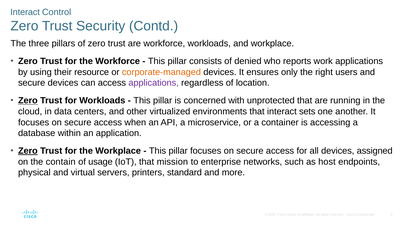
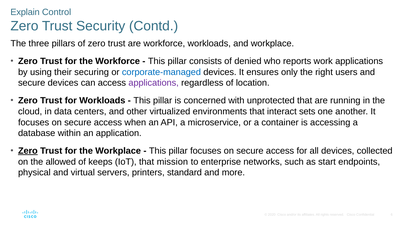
Interact: Interact -> Explain (25, 12)
resource: resource -> securing (92, 72)
corporate-managed colour: orange -> blue (161, 72)
Zero underline: present -> none (28, 101)
assigned: assigned -> collected (375, 151)
contain: contain -> allowed (61, 162)
usage: usage -> keeps (100, 162)
host: host -> start (327, 162)
